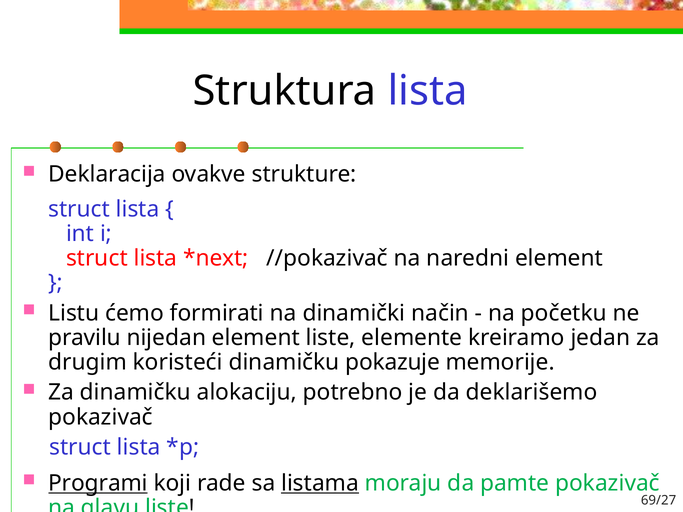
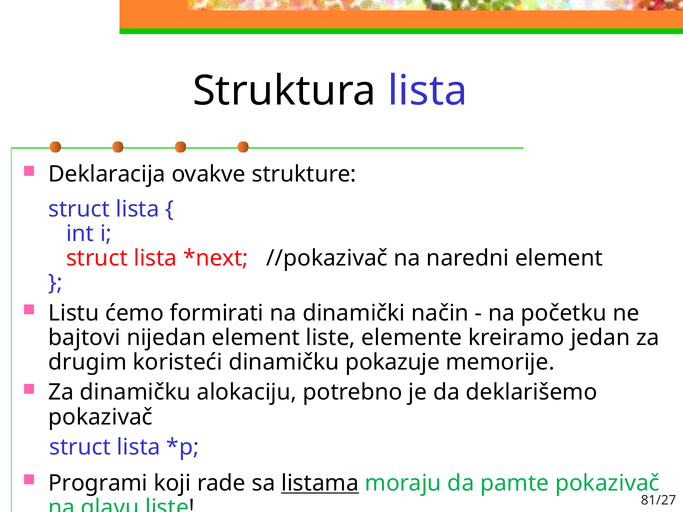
pravilu: pravilu -> bajtovi (84, 338)
Programi underline: present -> none (98, 483)
69/27: 69/27 -> 81/27 (659, 501)
